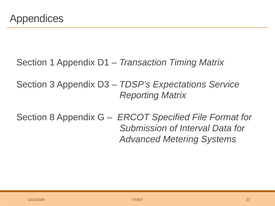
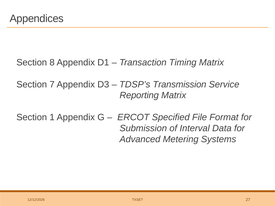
1: 1 -> 8 (52, 62)
3: 3 -> 7 (52, 84)
Expectations: Expectations -> Transmission (180, 84)
8: 8 -> 1 (52, 117)
